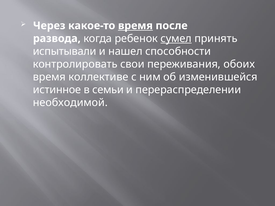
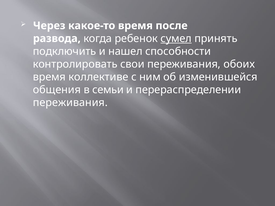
время underline: present -> none (135, 26)
испытывали: испытывали -> подключить (65, 51)
истинное: истинное -> общения (57, 90)
необходимой: необходимой -> переживания (70, 103)
